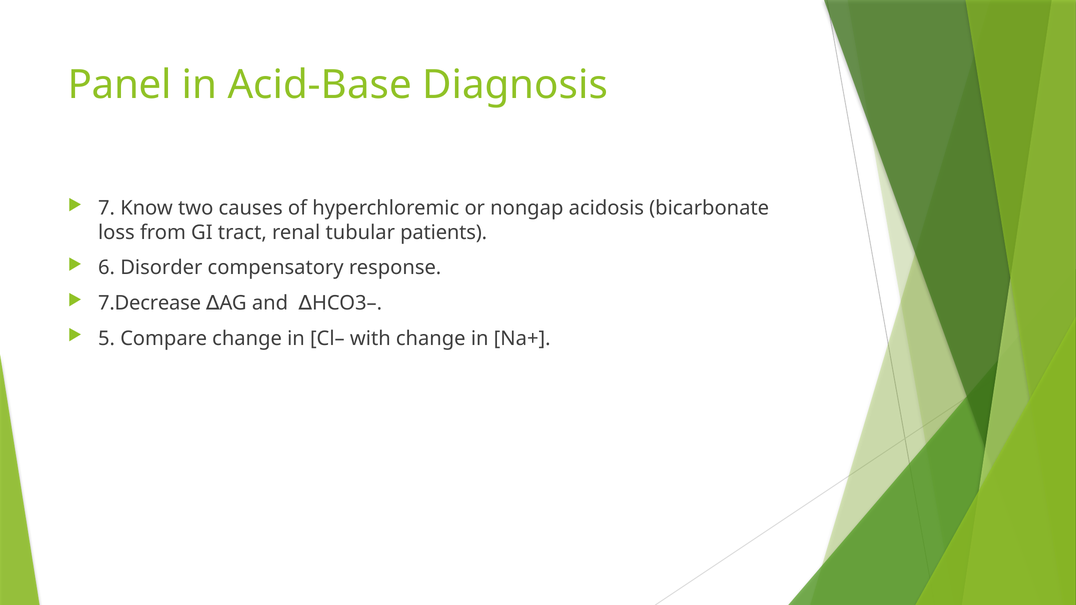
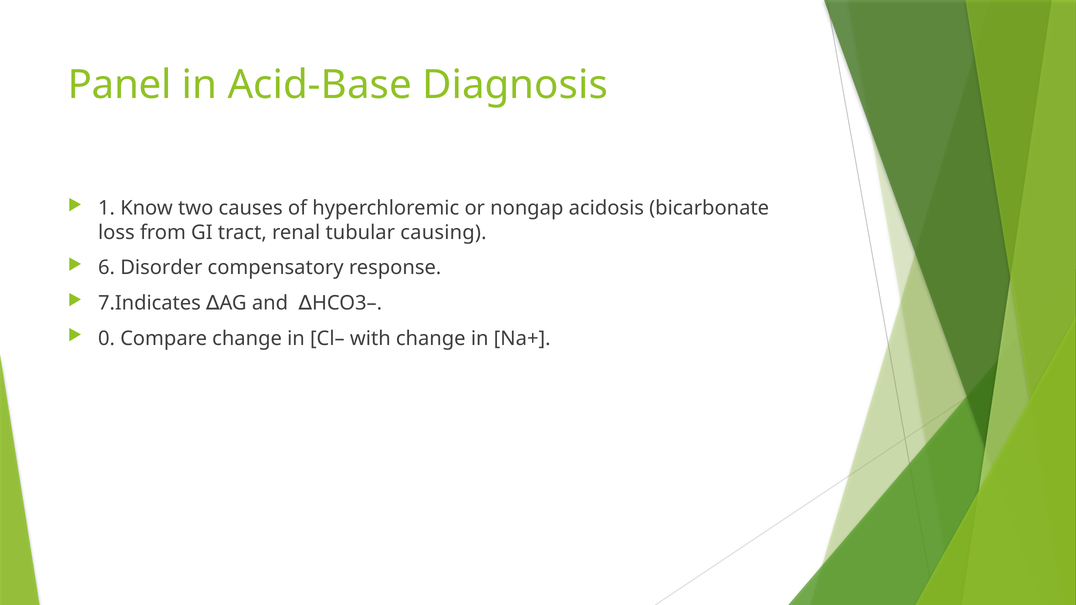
7: 7 -> 1 (107, 208)
patients: patients -> causing (443, 232)
7.Decrease: 7.Decrease -> 7.Indicates (149, 303)
5: 5 -> 0 (107, 339)
